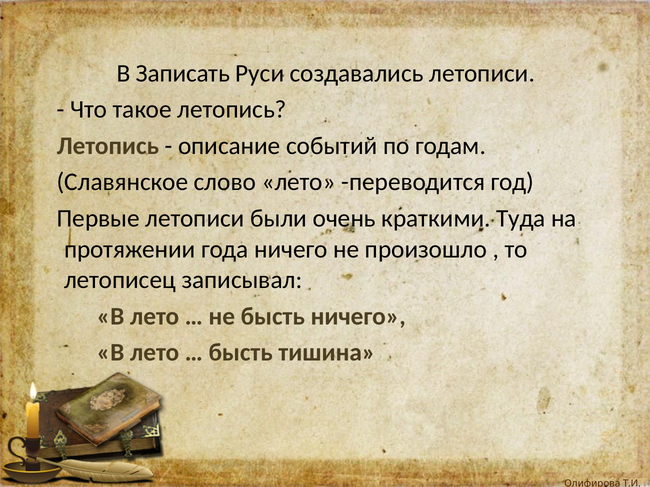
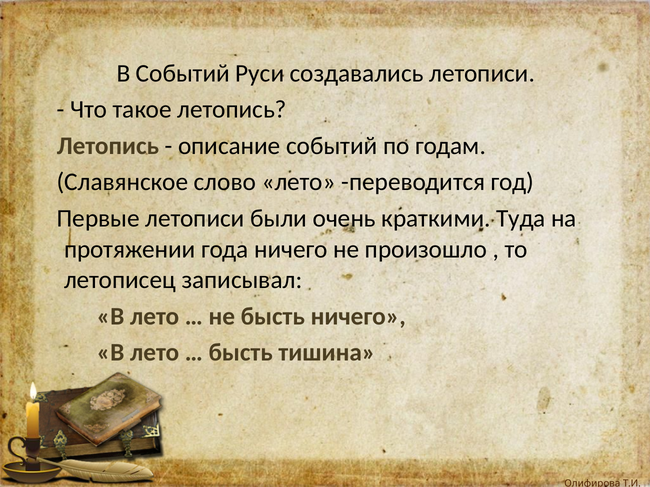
В Записать: Записать -> Событий (183, 73)
